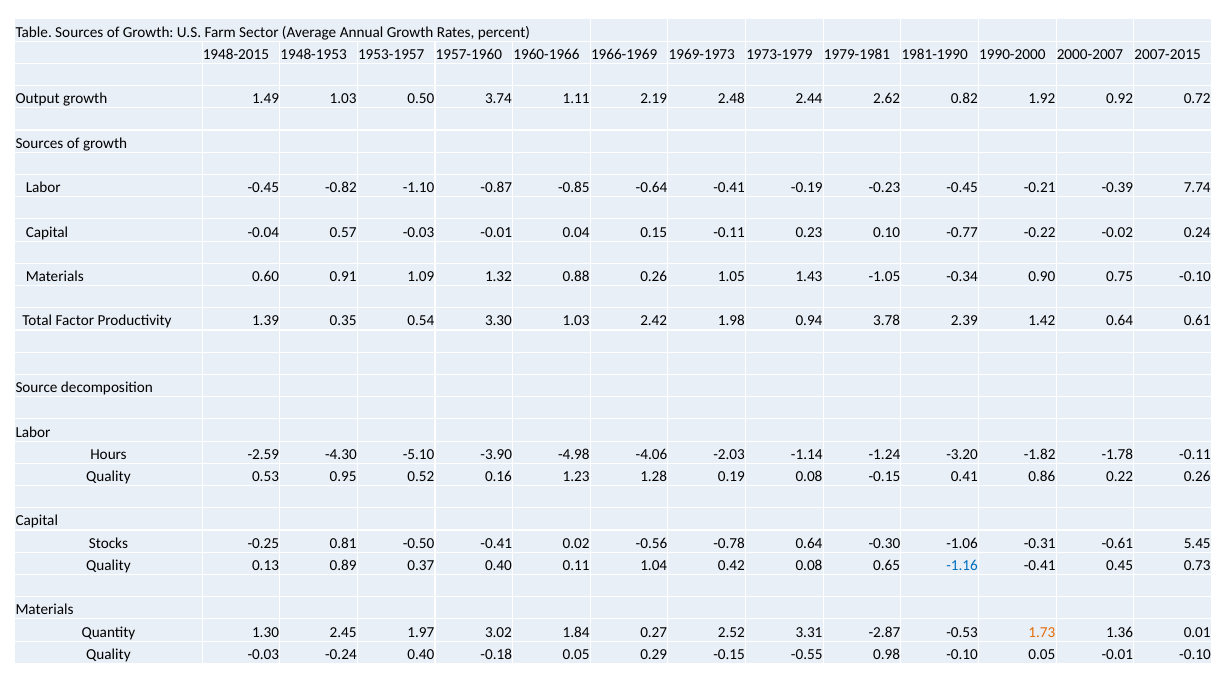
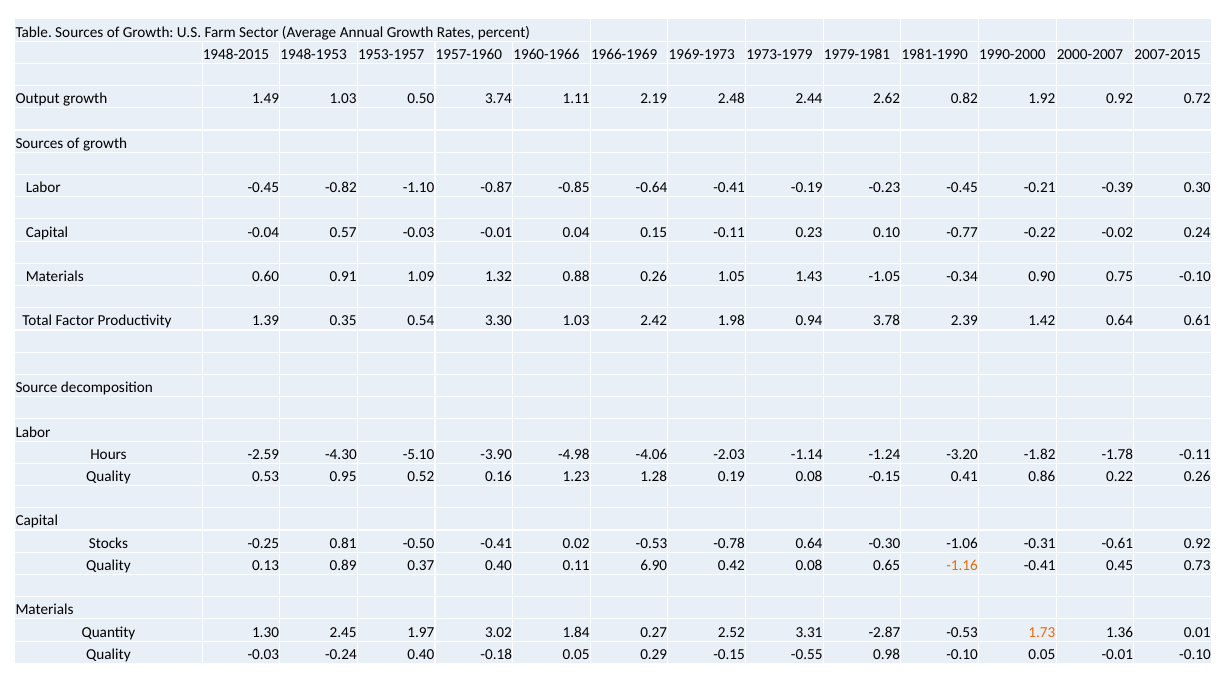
7.74: 7.74 -> 0.30 (1197, 188)
0.02 -0.56: -0.56 -> -0.53 (652, 544)
-0.61 5.45: 5.45 -> 0.92 (1197, 544)
1.04: 1.04 -> 6.90 (654, 566)
-1.16 colour: blue -> orange (962, 566)
